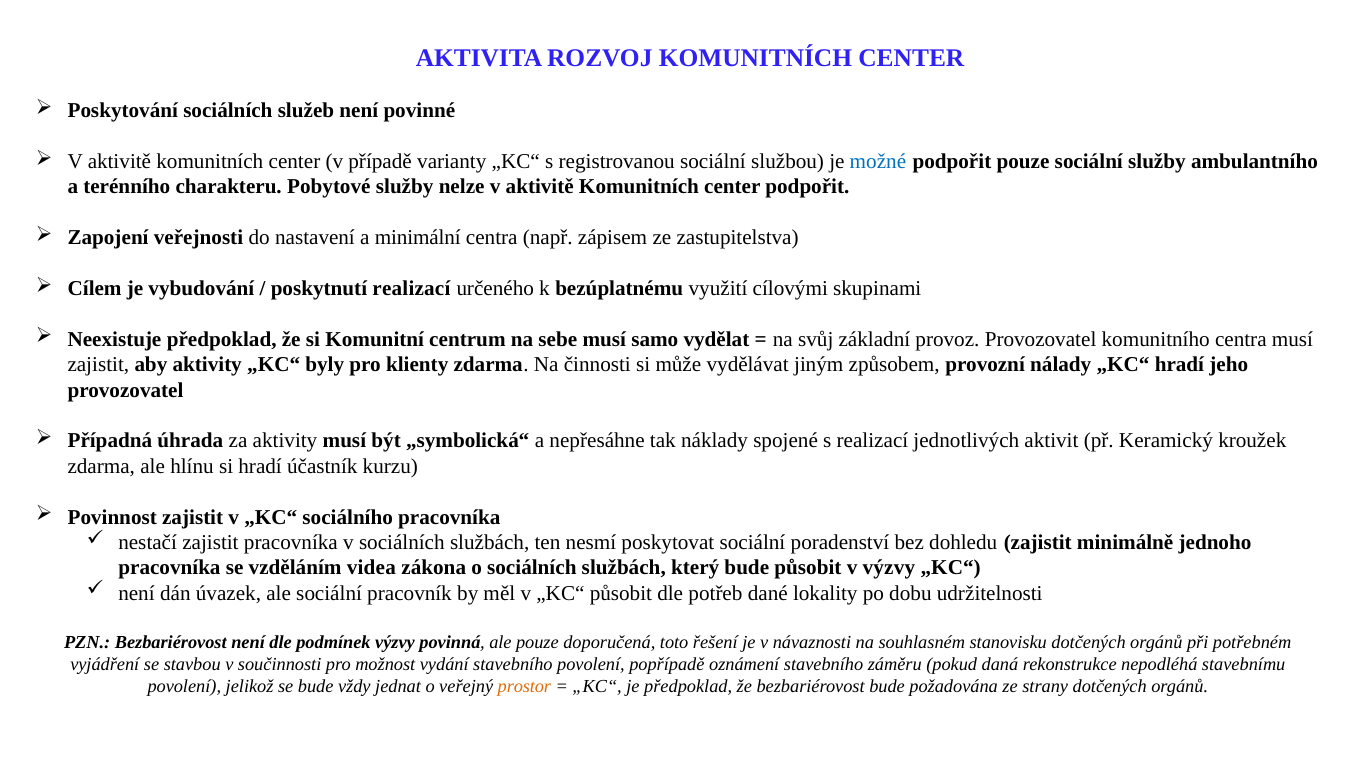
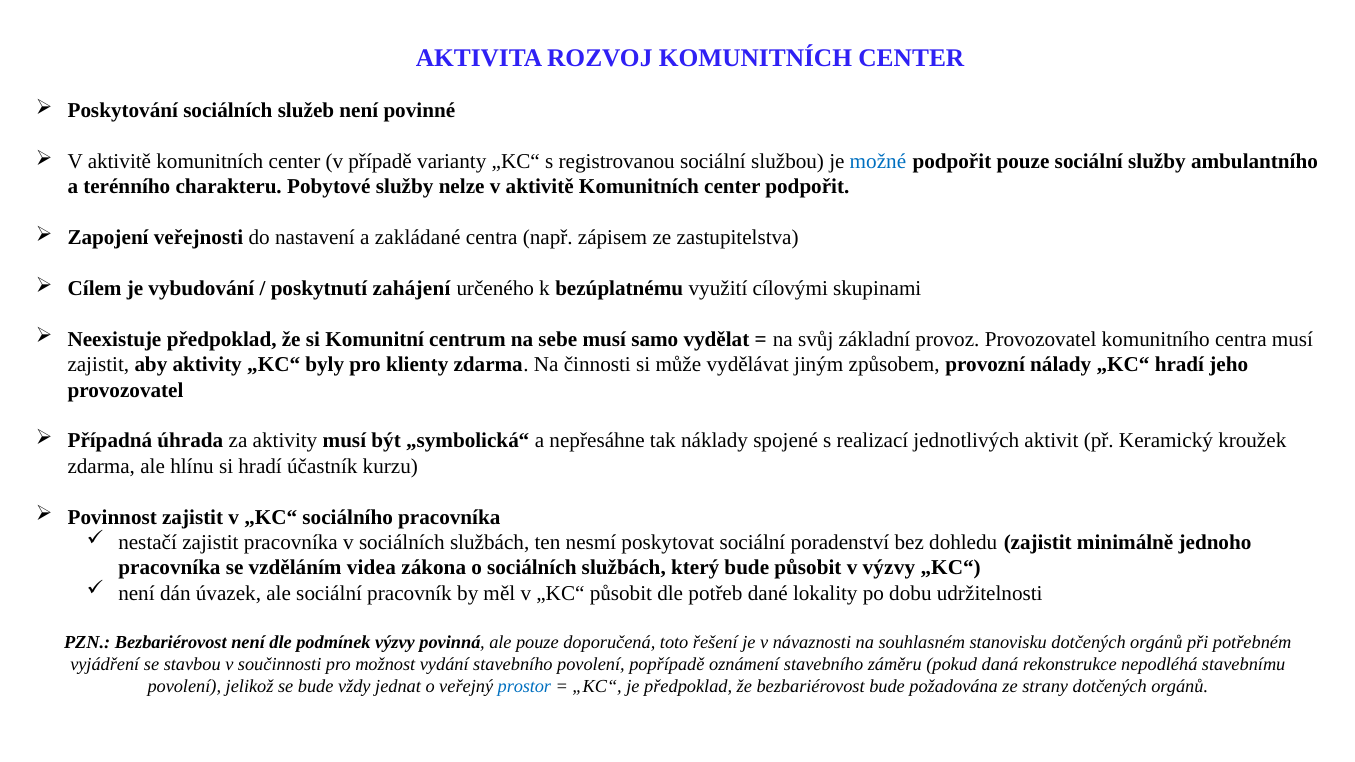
minimální: minimální -> zakládané (418, 238)
poskytnutí realizací: realizací -> zahájení (411, 289)
prostor colour: orange -> blue (524, 686)
